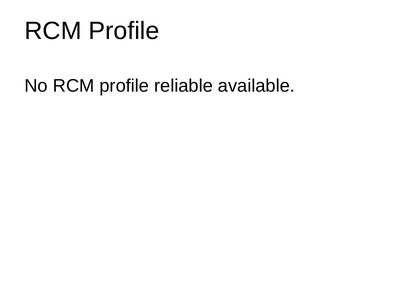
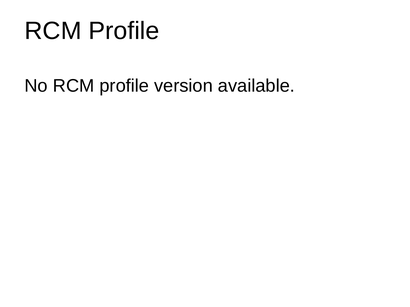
reliable: reliable -> version (184, 86)
